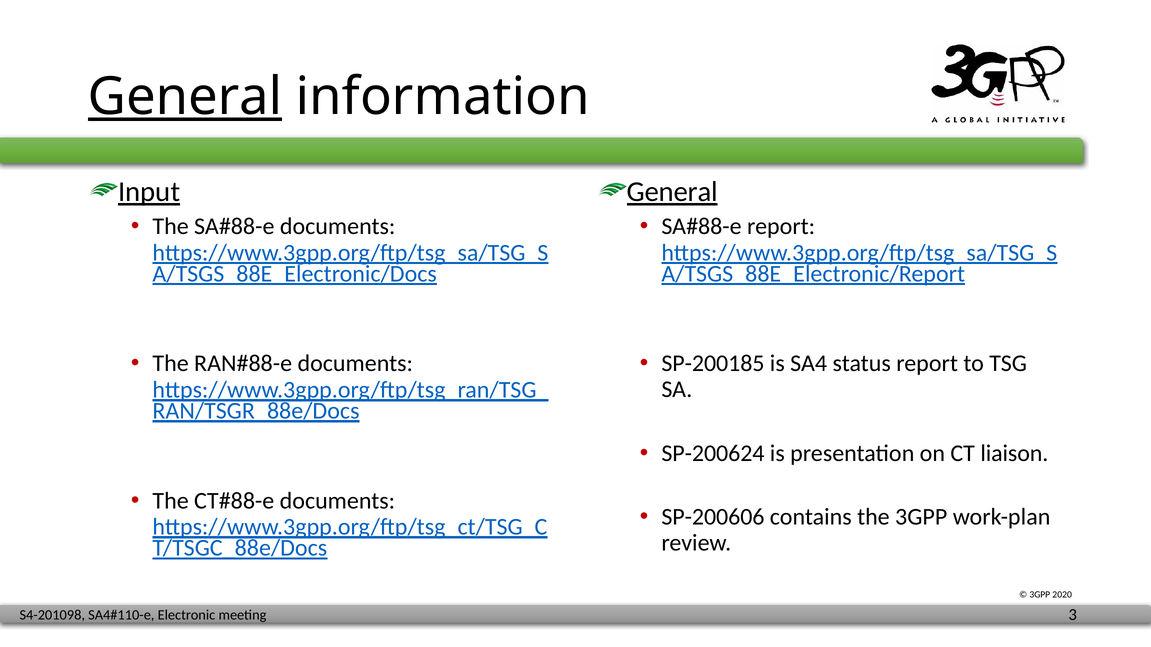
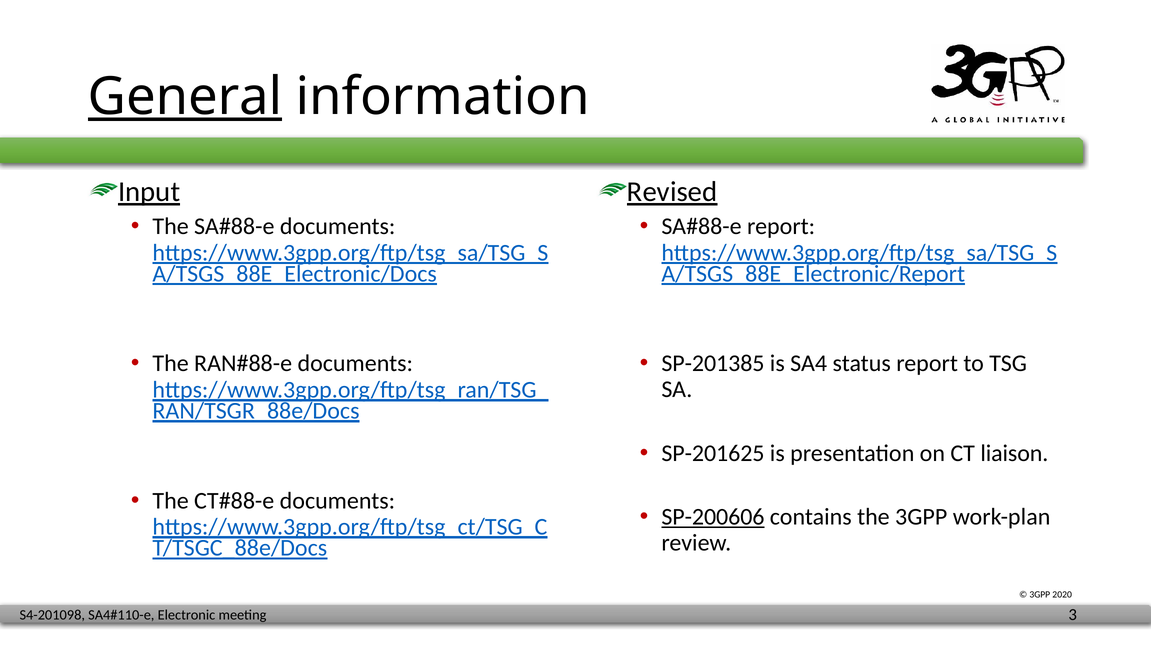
General: General -> Revised (672, 192)
SP-200185: SP-200185 -> SP-201385 (713, 364)
SP-200624: SP-200624 -> SP-201625 (713, 453)
SP-200606 underline: none -> present (713, 517)
